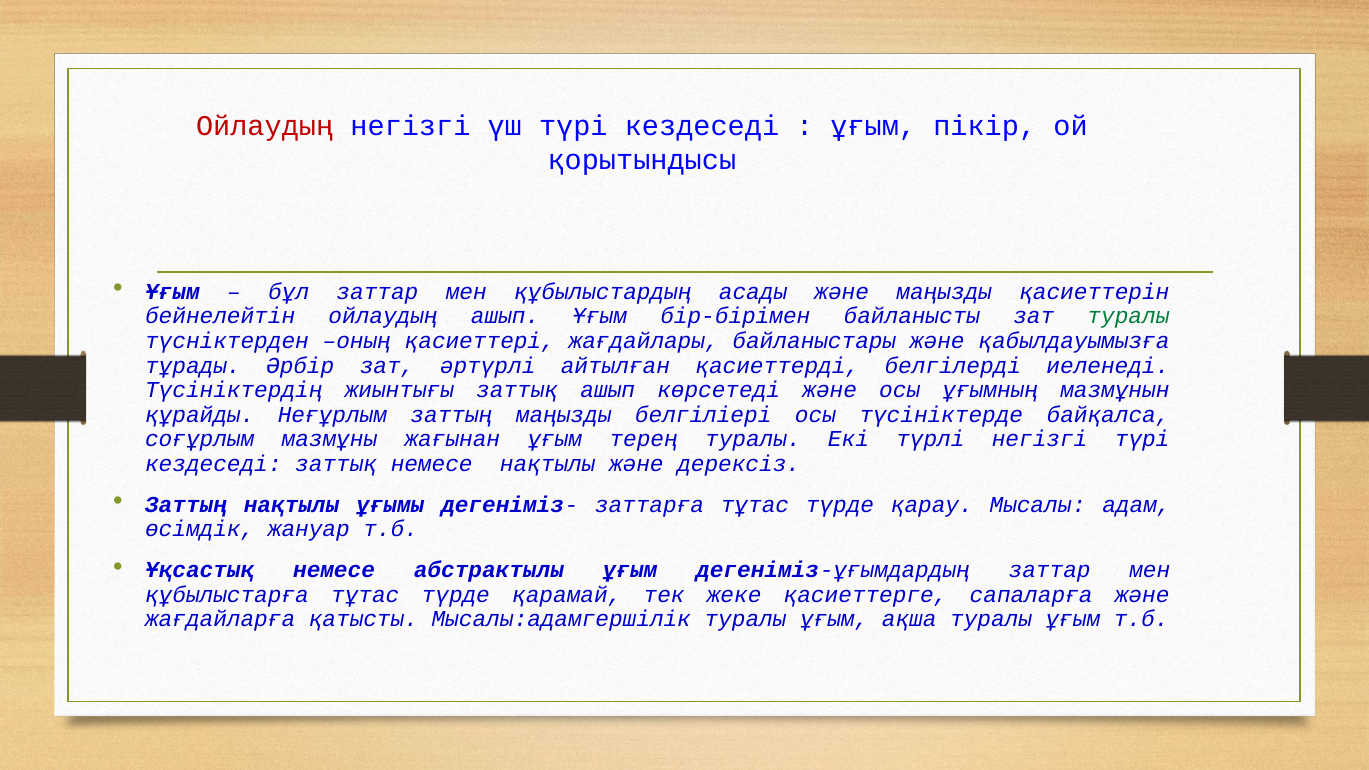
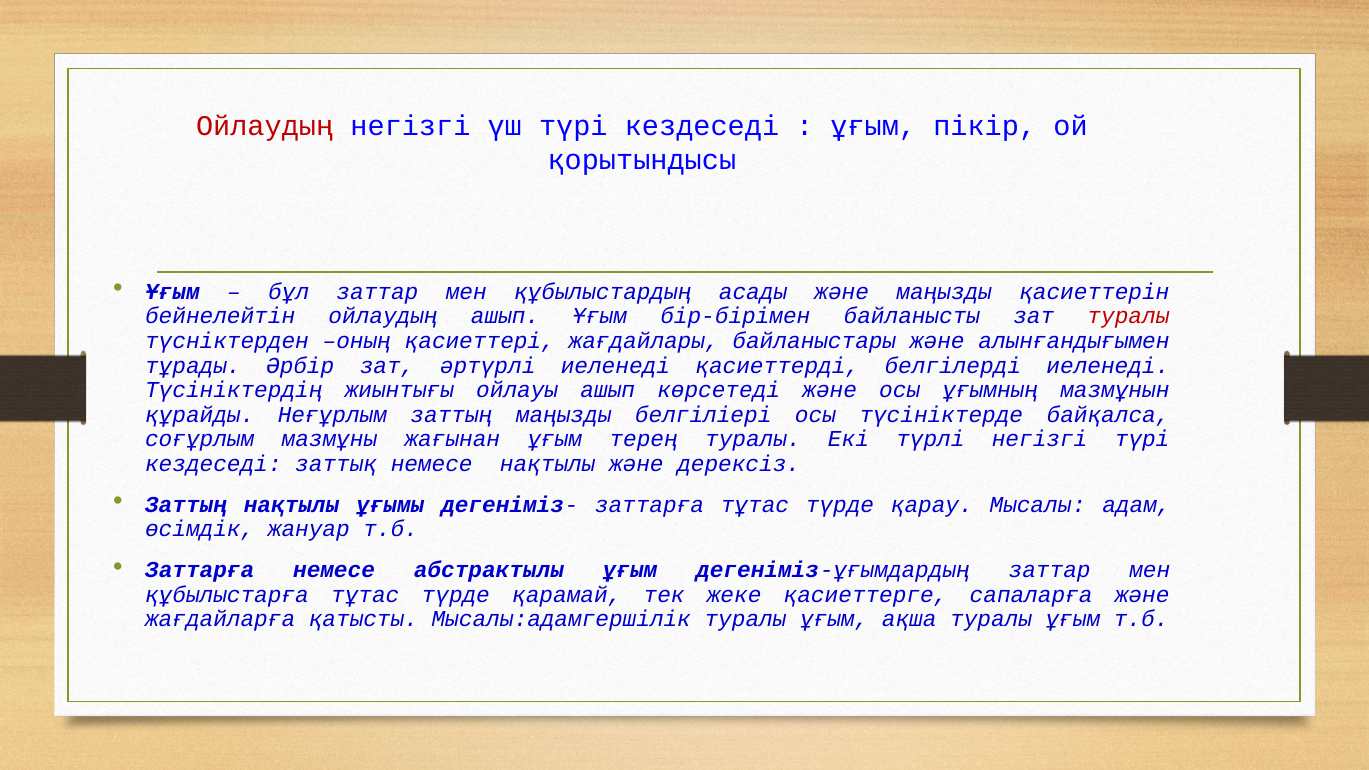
туралы colour: green -> red (1128, 316)
қабылдауымызға: қабылдауымызға -> алынғандығымен (1074, 341)
әртүрлі айтылған: айтылған -> иеленеді (615, 366)
жиынтығы заттық: заттық -> ойлауы (517, 390)
Ұқсастық: Ұқсастық -> Заттарға (200, 570)
